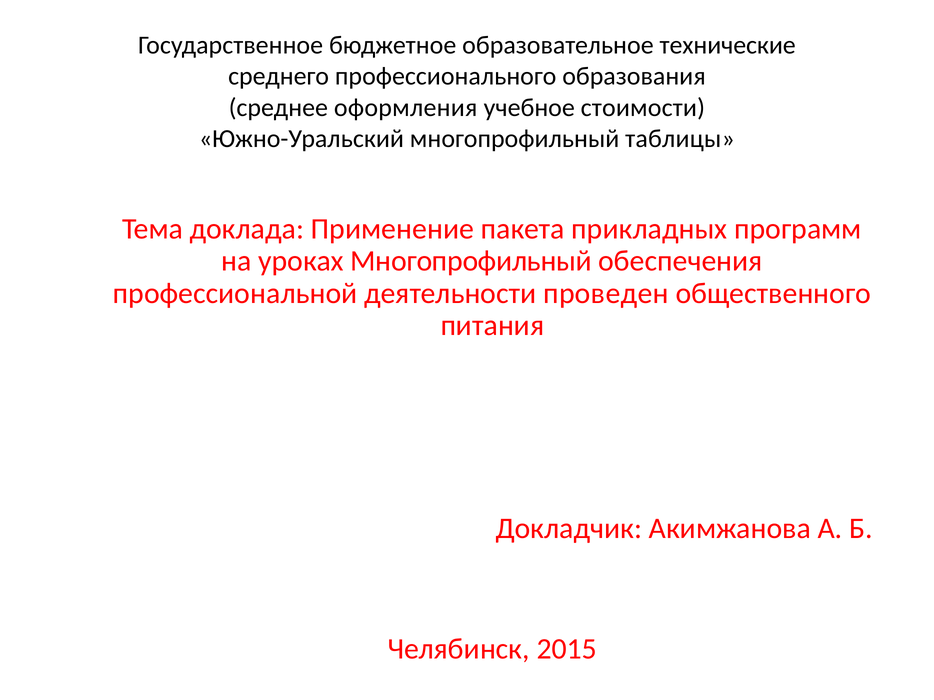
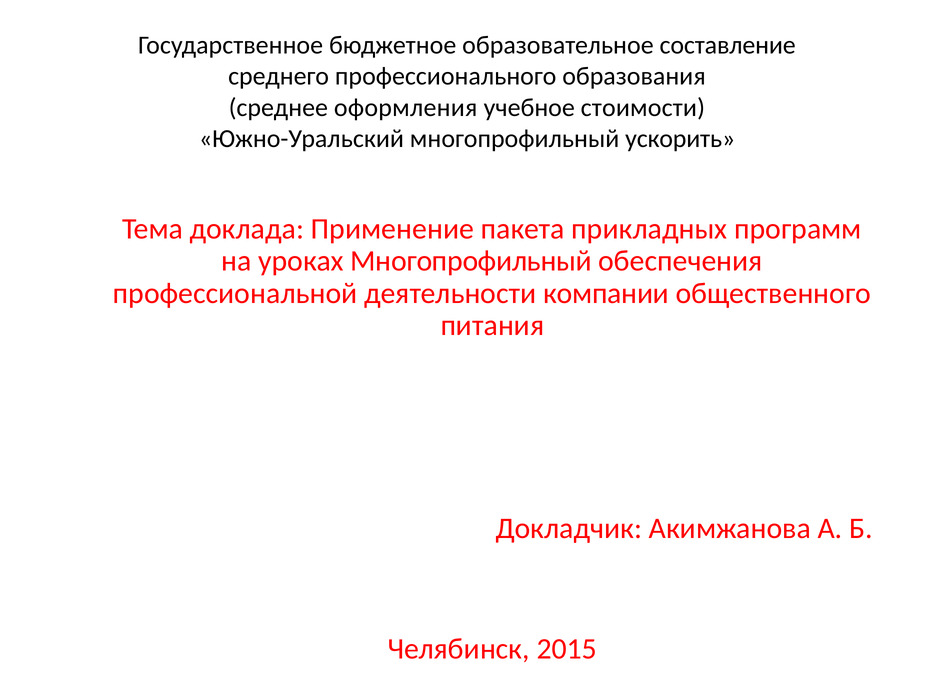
технические: технические -> составление (728, 45)
таблицы: таблицы -> ускорить (680, 139)
проведен: проведен -> компании (606, 293)
